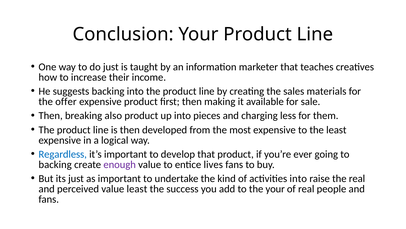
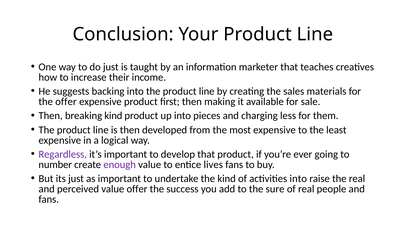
breaking also: also -> kind (113, 115)
Regardless colour: blue -> purple (63, 154)
backing: backing -> number (55, 164)
value least: least -> offer (137, 189)
the your: your -> sure (275, 189)
